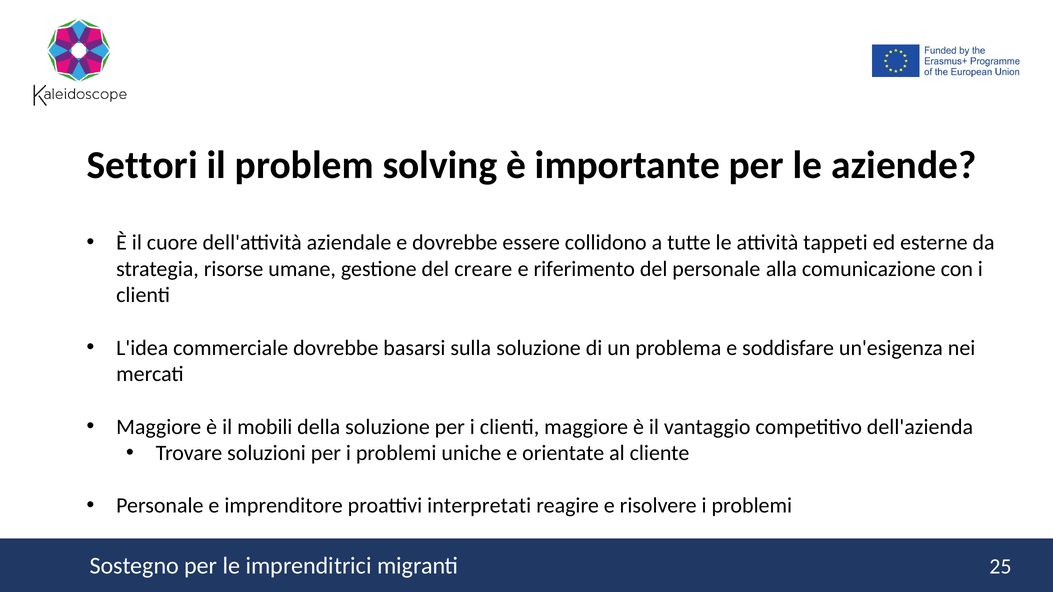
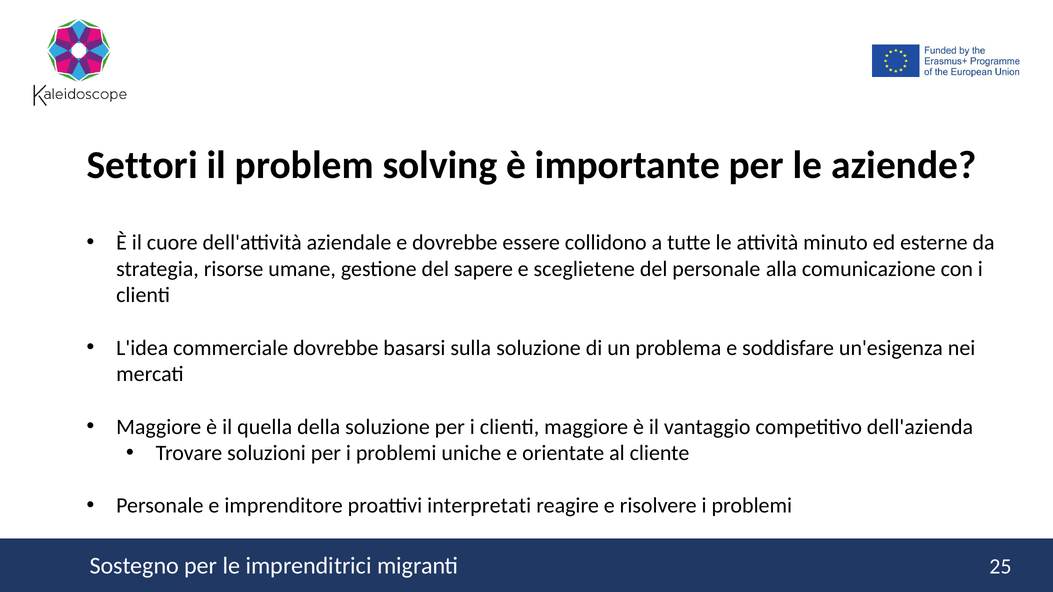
tappeti: tappeti -> minuto (835, 243)
creare: creare -> sapere (483, 269)
riferimento: riferimento -> sceglietene (584, 269)
mobili: mobili -> quella (265, 427)
